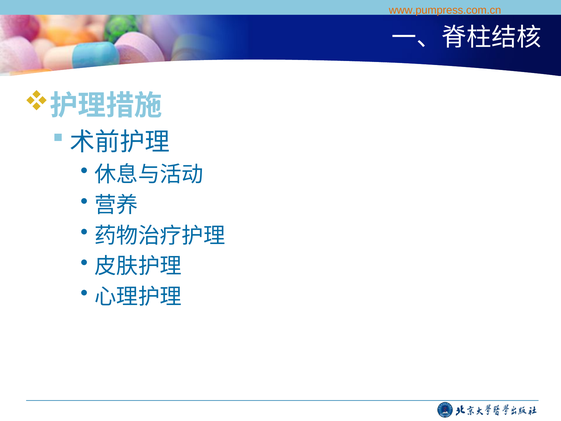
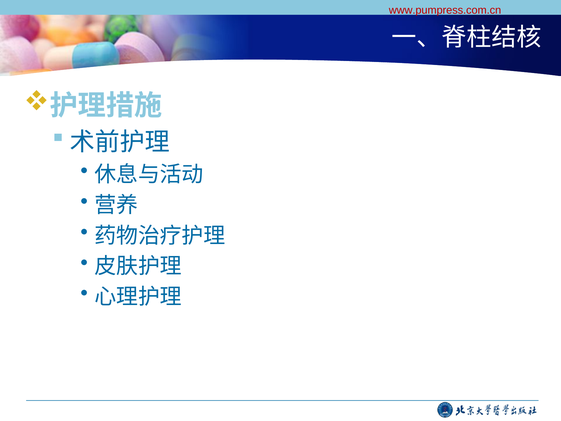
www.pumpress.com.cn colour: orange -> red (445, 10)
